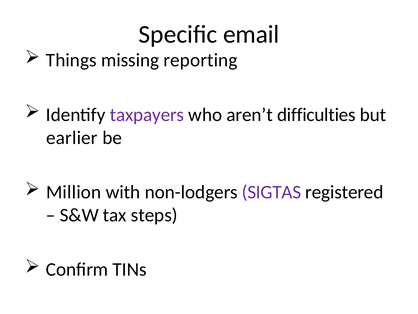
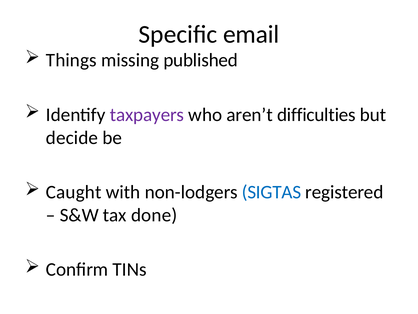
reporting: reporting -> published (201, 60)
earlier: earlier -> decide (72, 138)
Million: Million -> Caught (74, 192)
SIGTAS colour: purple -> blue (271, 192)
steps: steps -> done (154, 215)
